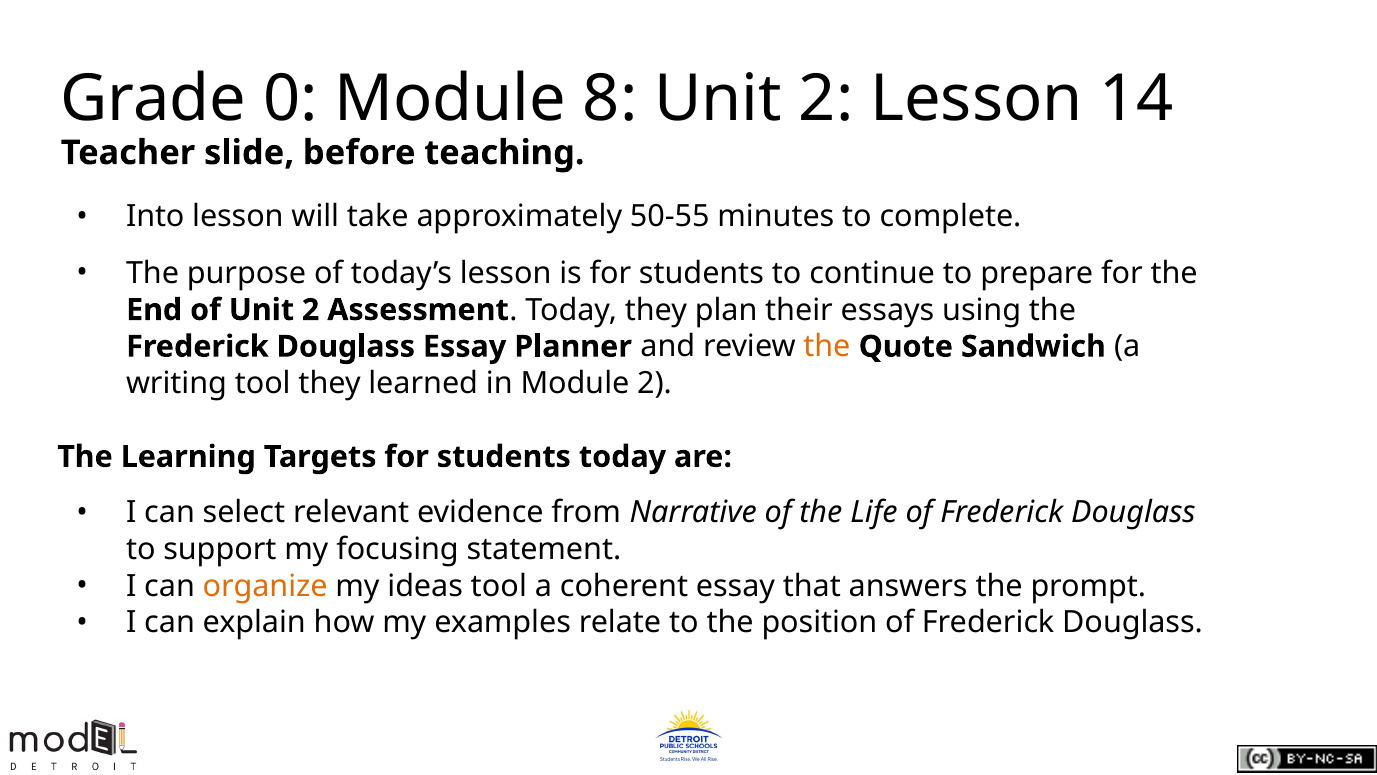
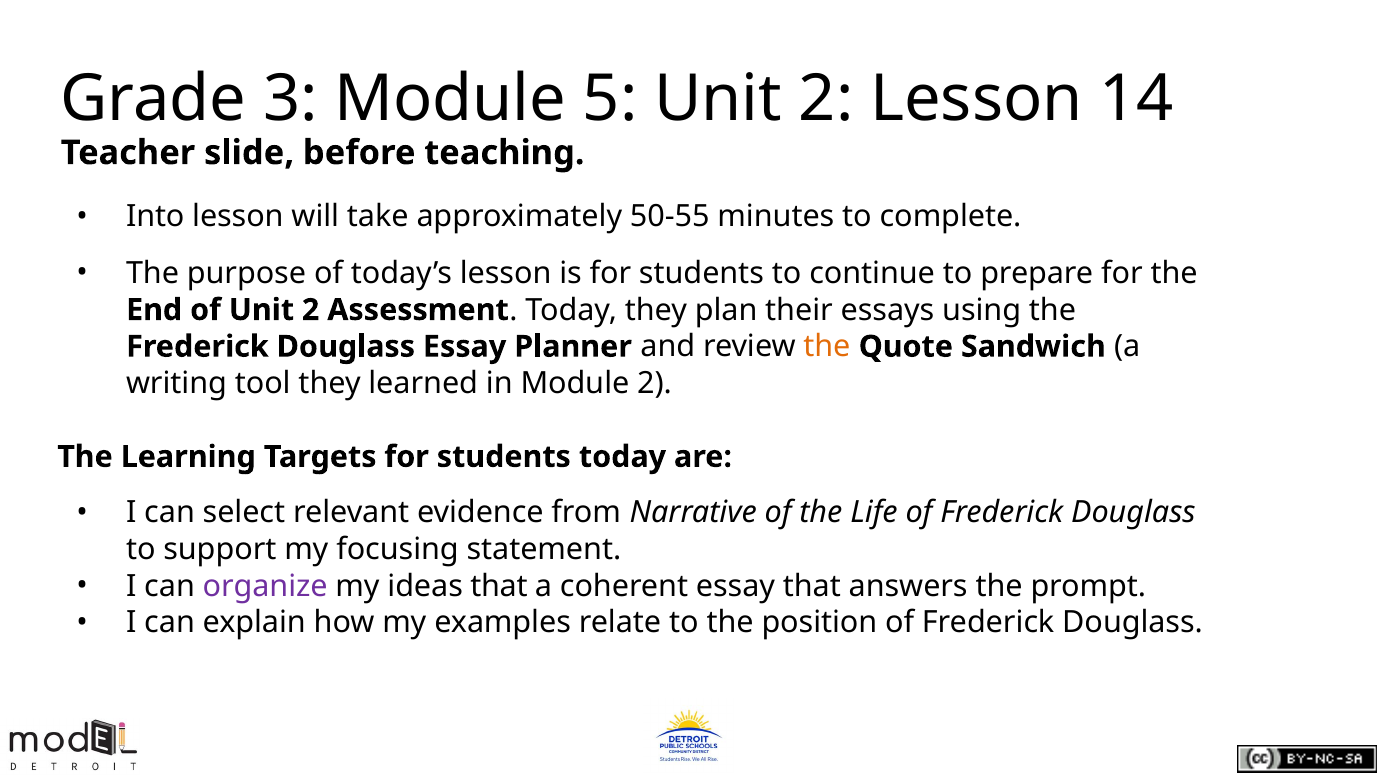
0: 0 -> 3 (290, 99)
8: 8 -> 5 (610, 99)
organize colour: orange -> purple (265, 586)
ideas tool: tool -> that (499, 586)
